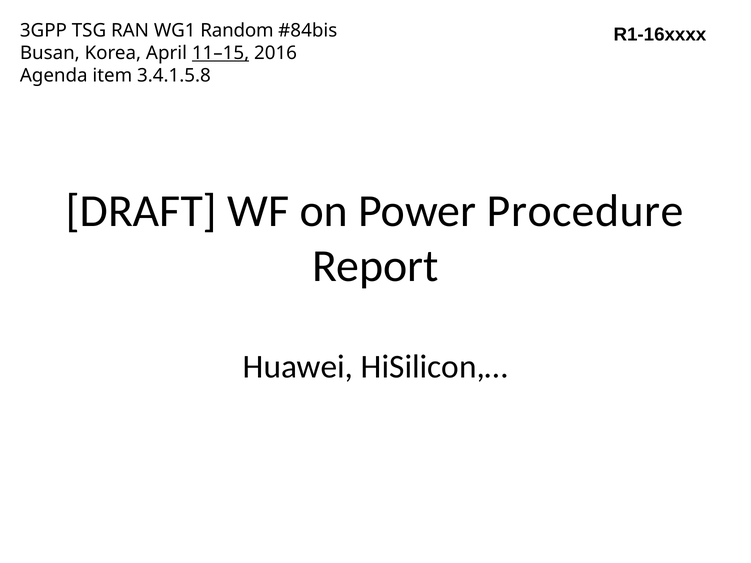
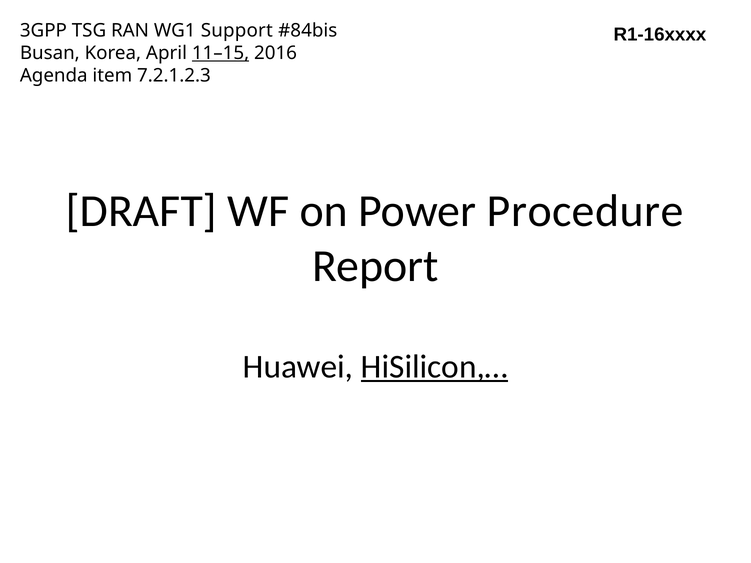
Random: Random -> Support (237, 31)
3.4.1.5.8: 3.4.1.5.8 -> 7.2.1.2.3 (174, 76)
HiSilicon,… underline: none -> present (434, 367)
